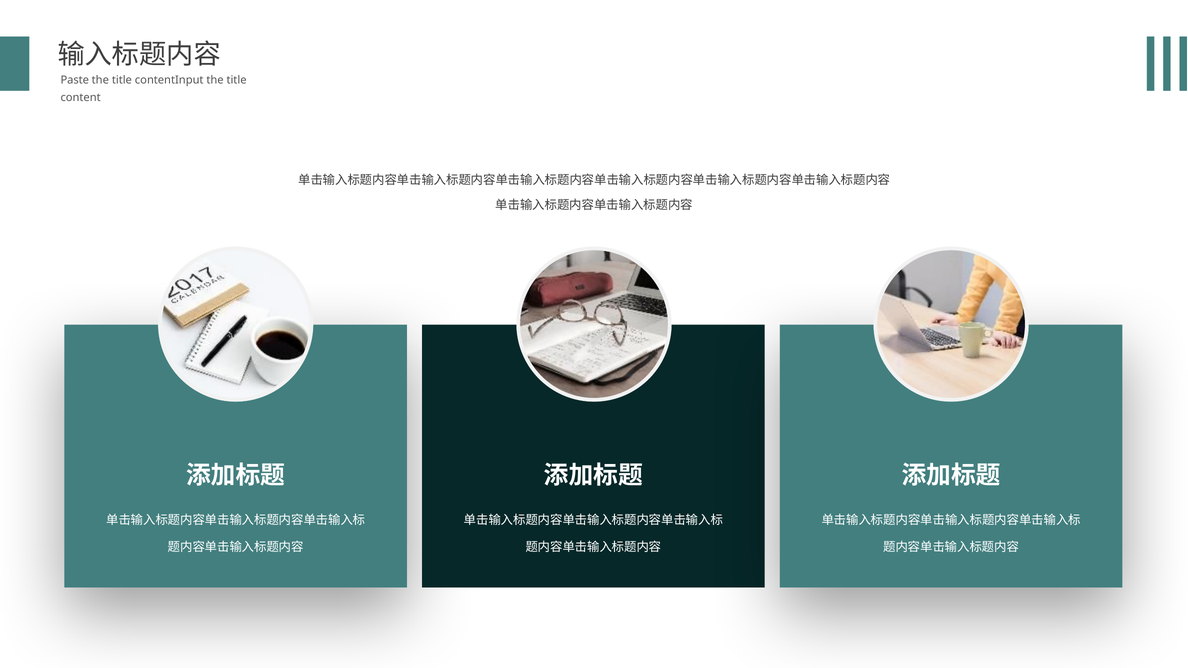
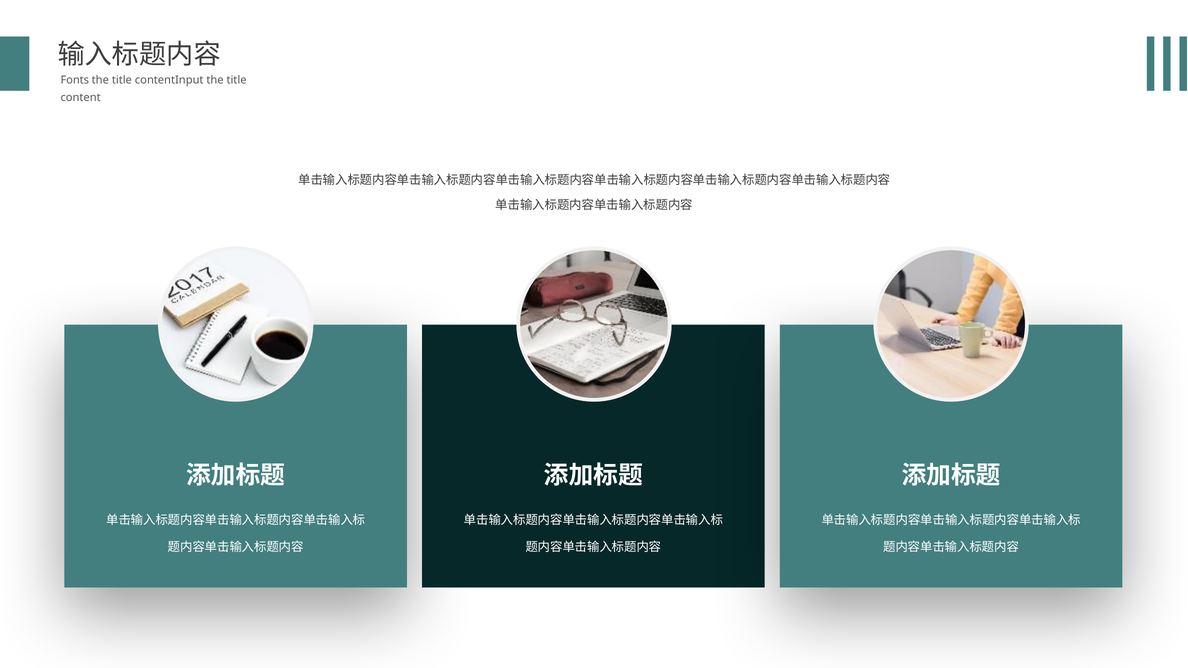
Paste: Paste -> Fonts (75, 80)
